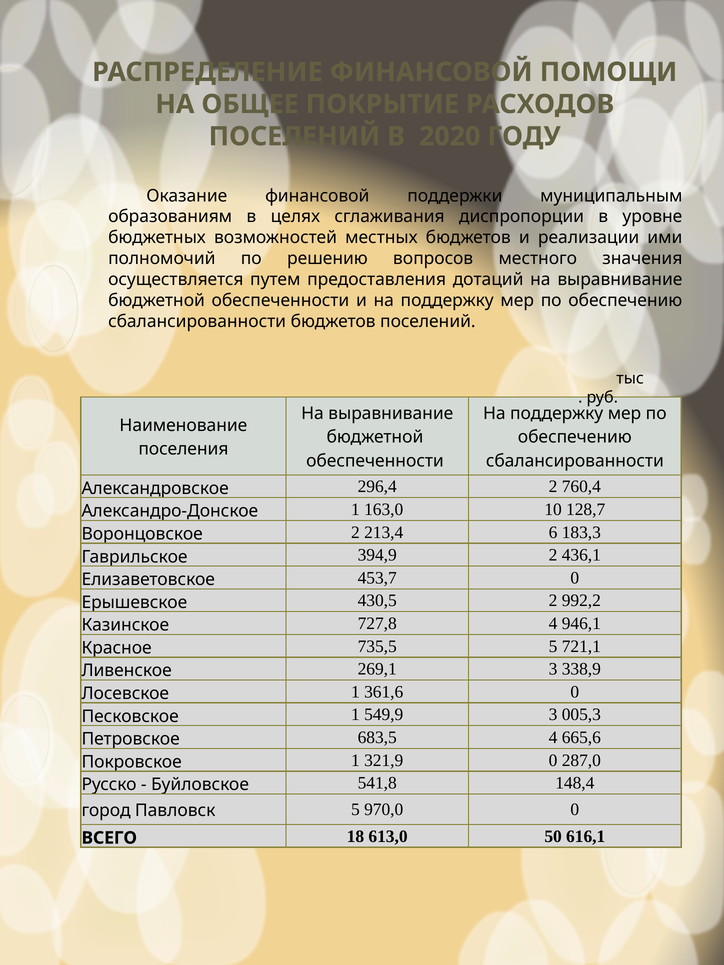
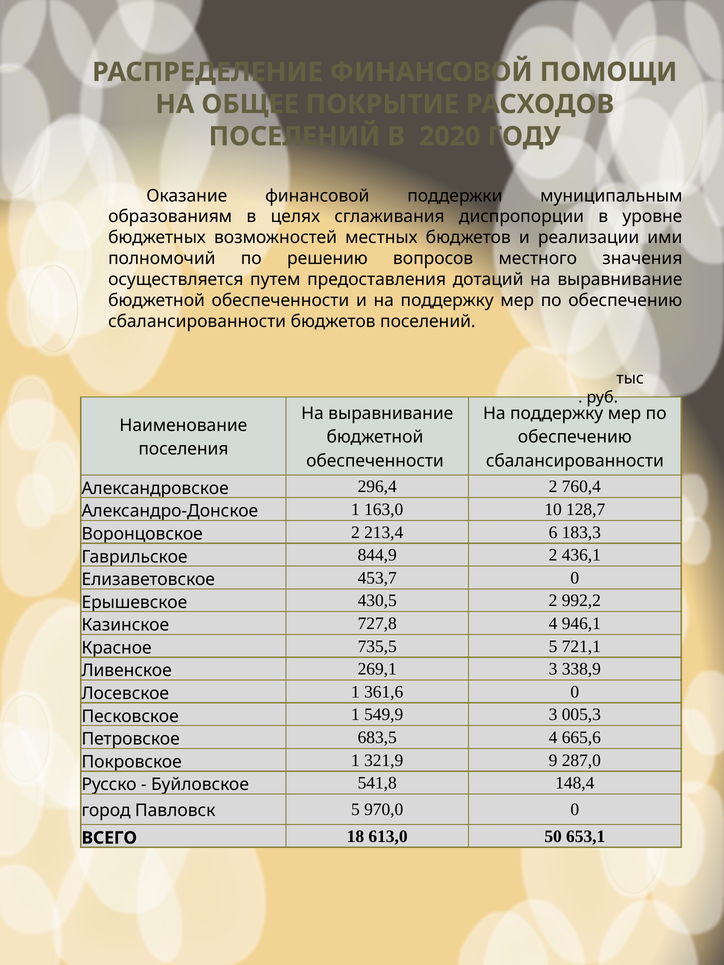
394,9: 394,9 -> 844,9 (377, 555)
321,9 0: 0 -> 9 (553, 761)
616,1: 616,1 -> 653,1 (586, 837)
